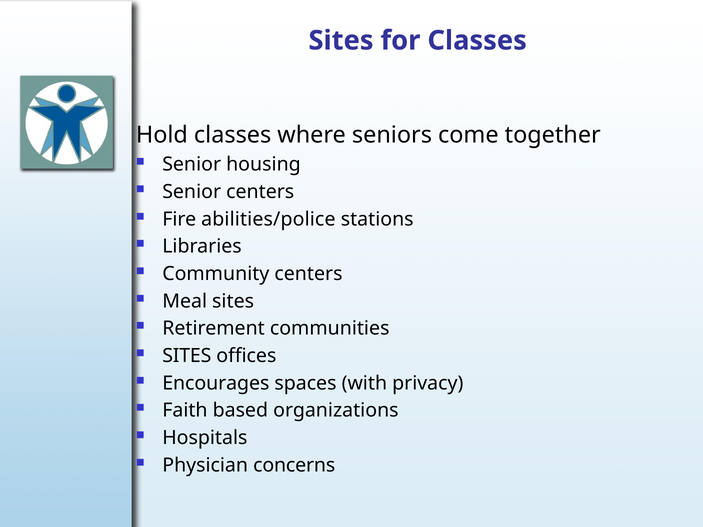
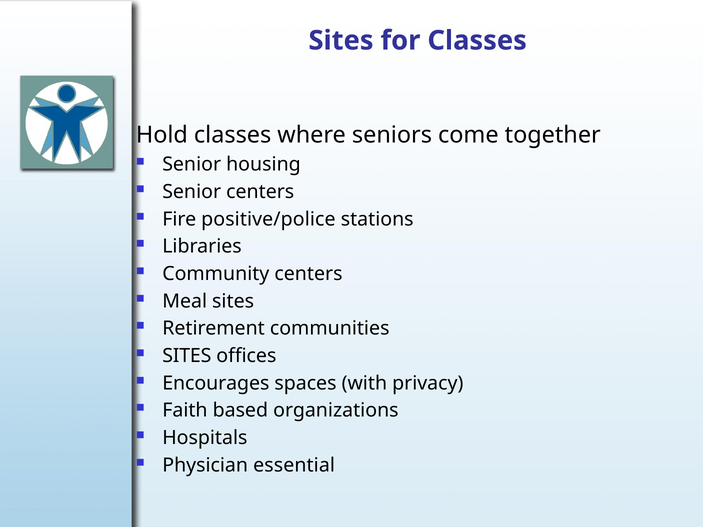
abilities/police: abilities/police -> positive/police (268, 219)
concerns: concerns -> essential (294, 465)
